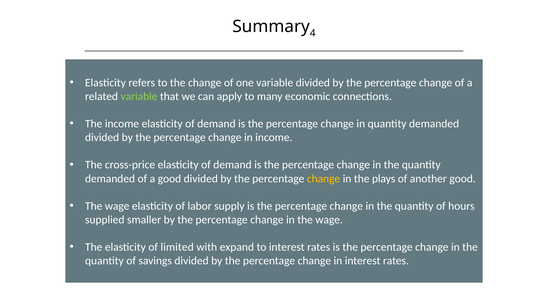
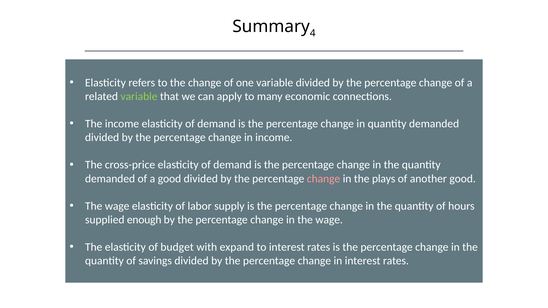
change colour: yellow -> pink (324, 179)
smaller: smaller -> enough (144, 220)
limited: limited -> budget (177, 247)
